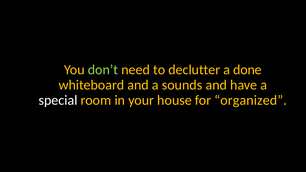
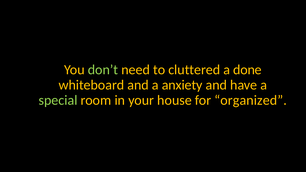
declutter: declutter -> cluttered (194, 70)
sounds: sounds -> anxiety (182, 85)
special colour: white -> light green (58, 100)
